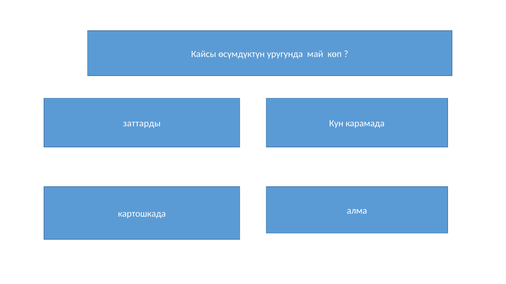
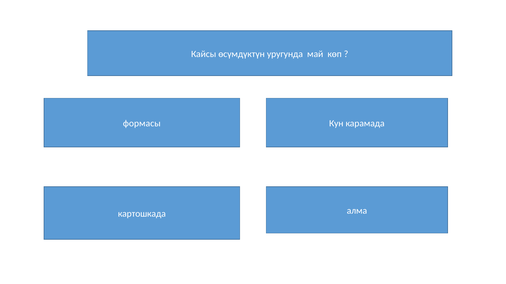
заттарды: заттарды -> формасы (142, 124)
